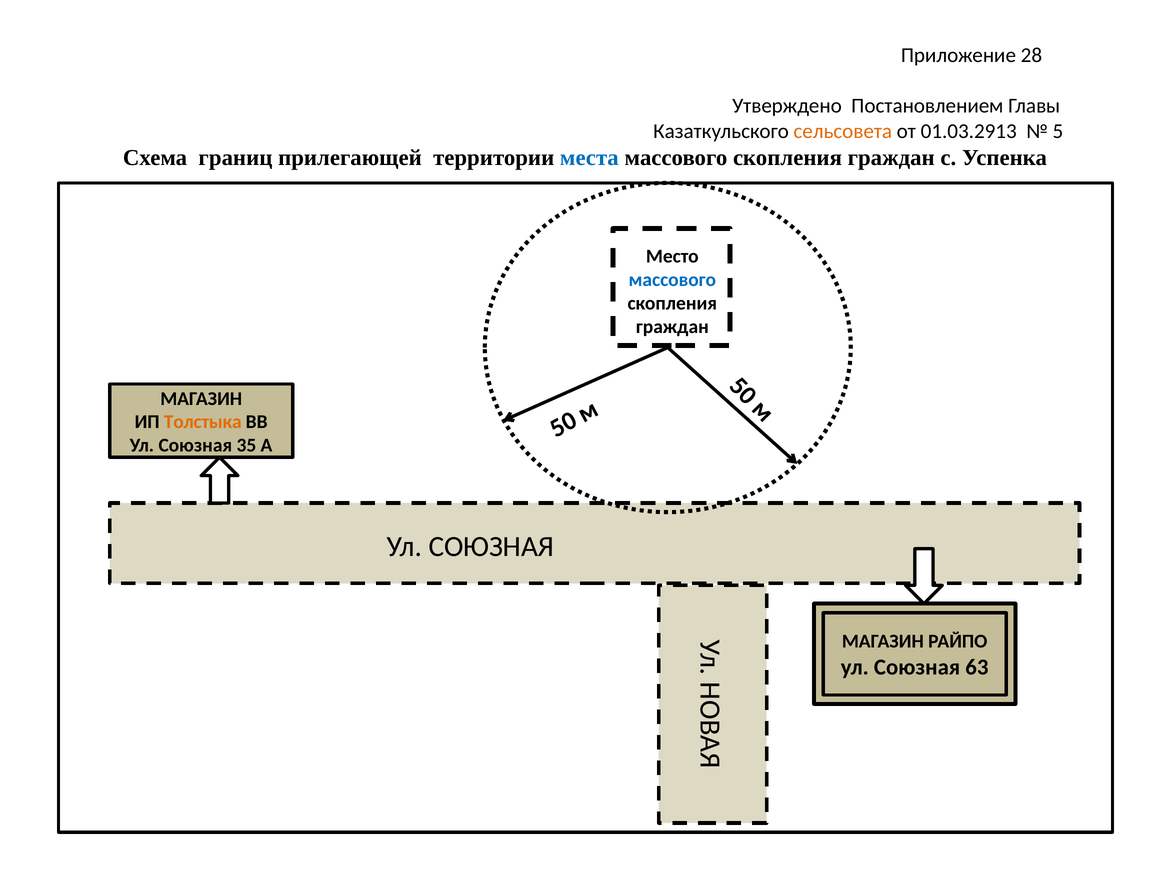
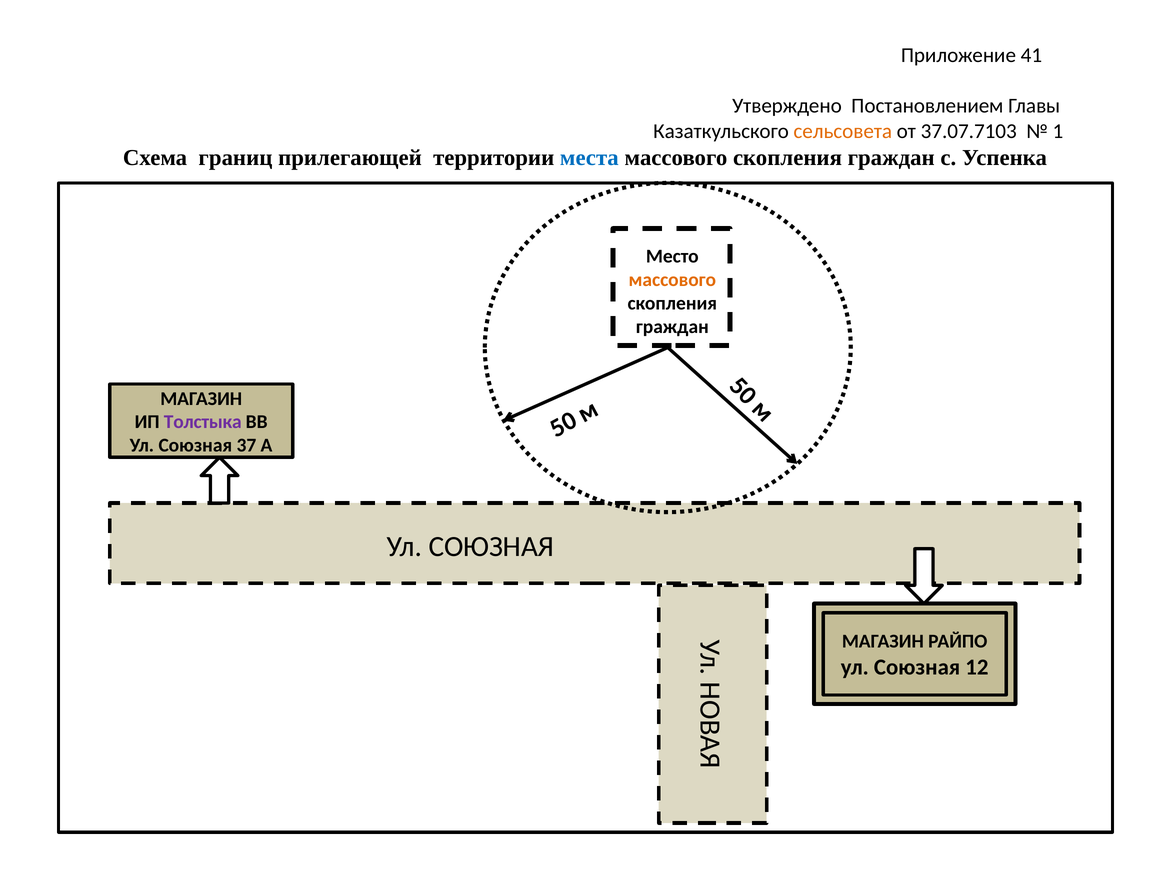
28: 28 -> 41 (1031, 55)
01.03.2913: 01.03.2913 -> 37.07.7103 (969, 131)
5: 5 -> 1 (1058, 131)
массового colour: blue -> orange (672, 280)
Толстыка colour: orange -> purple (203, 422)
35: 35 -> 37 (246, 446)
63: 63 -> 12 (977, 667)
